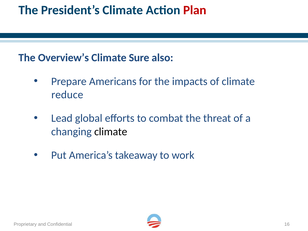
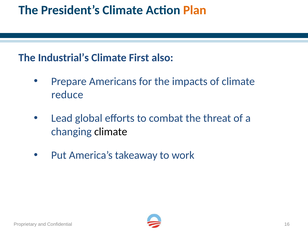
Plan colour: red -> orange (195, 10)
Overview’s: Overview’s -> Industrial’s (63, 58)
Sure: Sure -> First (139, 58)
